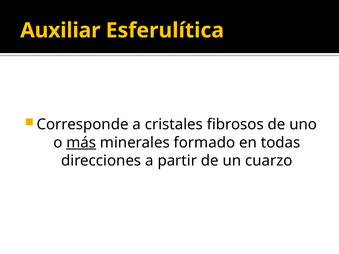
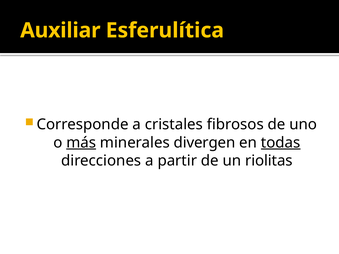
formado: formado -> divergen (205, 143)
todas underline: none -> present (281, 143)
cuarzo: cuarzo -> riolitas (269, 161)
